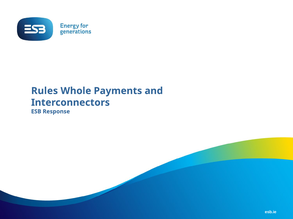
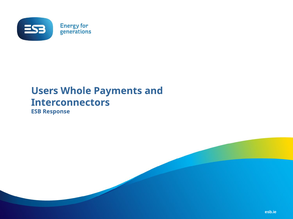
Rules: Rules -> Users (45, 91)
